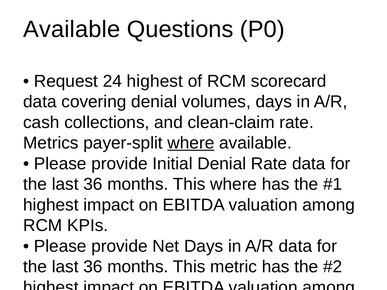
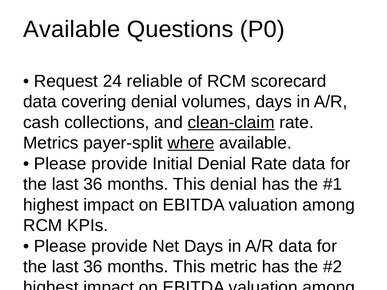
24 highest: highest -> reliable (155, 81)
clean-claim underline: none -> present (231, 122)
This where: where -> denial (234, 184)
